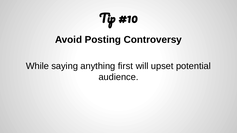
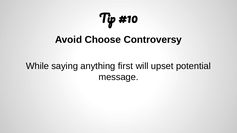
Posting: Posting -> Choose (103, 40)
audience: audience -> message (118, 77)
